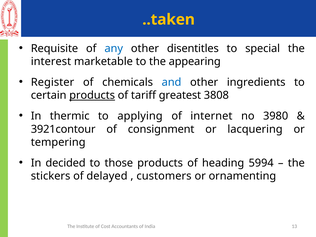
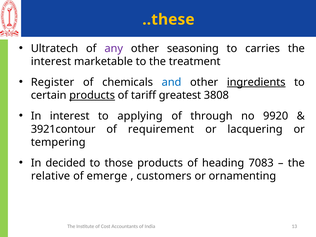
..taken: ..taken -> ..these (168, 20)
Requisite: Requisite -> Ultratech (54, 48)
any colour: blue -> purple (114, 48)
disentitles: disentitles -> seasoning (193, 48)
special: special -> carries (263, 48)
appearing: appearing -> treatment (195, 62)
ingredients underline: none -> present (256, 82)
In thermic: thermic -> interest (70, 116)
internet: internet -> through (211, 116)
3980: 3980 -> 9920 (276, 116)
consignment: consignment -> requirement (161, 129)
5994: 5994 -> 7083 (261, 163)
stickers: stickers -> relative (51, 176)
delayed: delayed -> emerge (107, 176)
